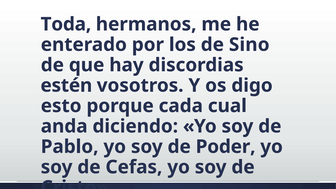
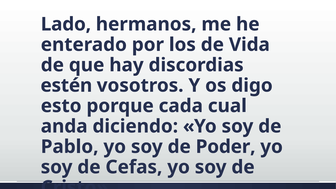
Toda: Toda -> Lado (66, 24)
Sino: Sino -> Vida (249, 45)
